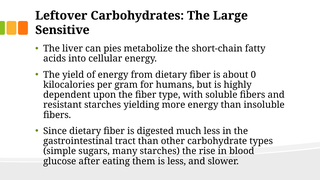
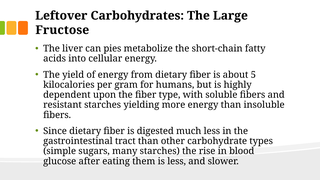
Sensitive: Sensitive -> Fructose (62, 30)
0: 0 -> 5 (253, 75)
